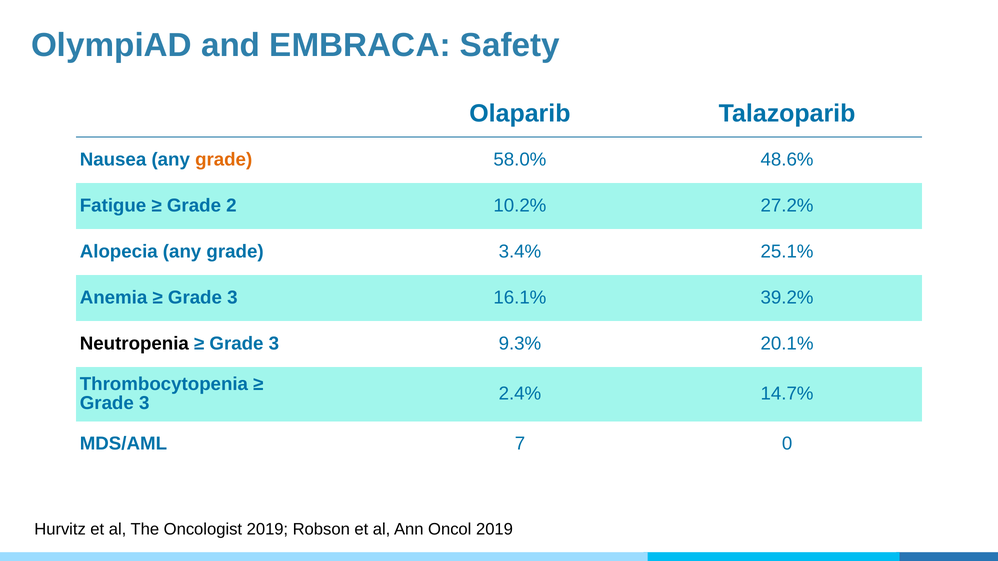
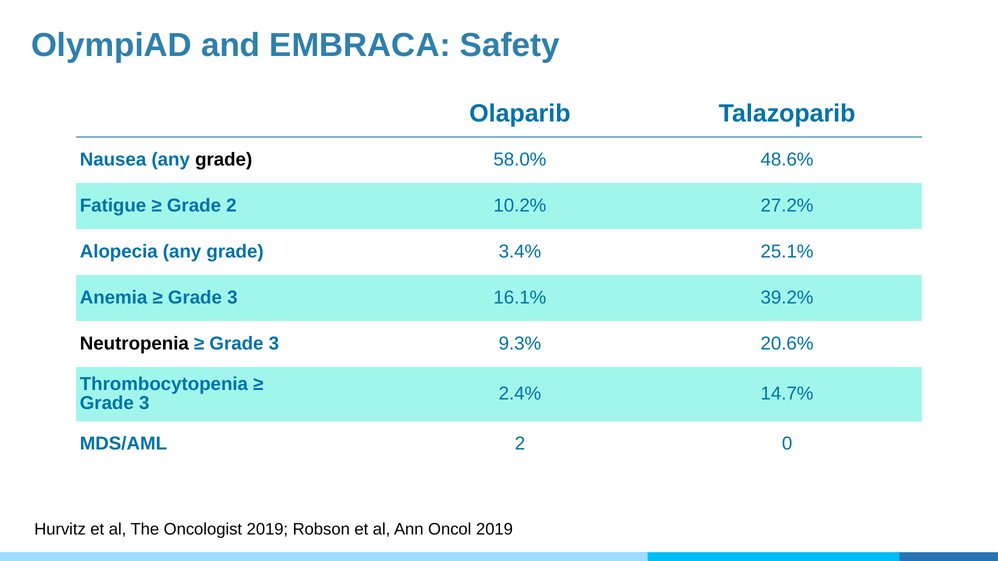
grade colour: orange -> black (224, 160)
20.1%: 20.1% -> 20.6% (787, 344)
MDS/AML 7: 7 -> 2 (520, 444)
